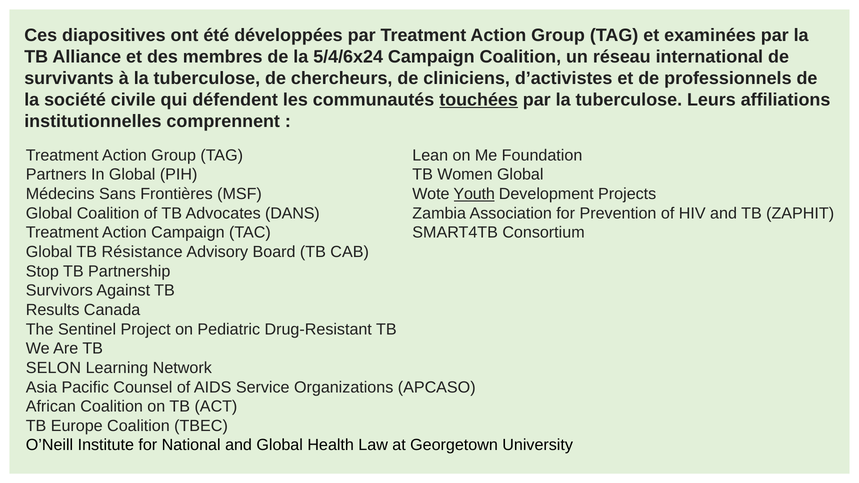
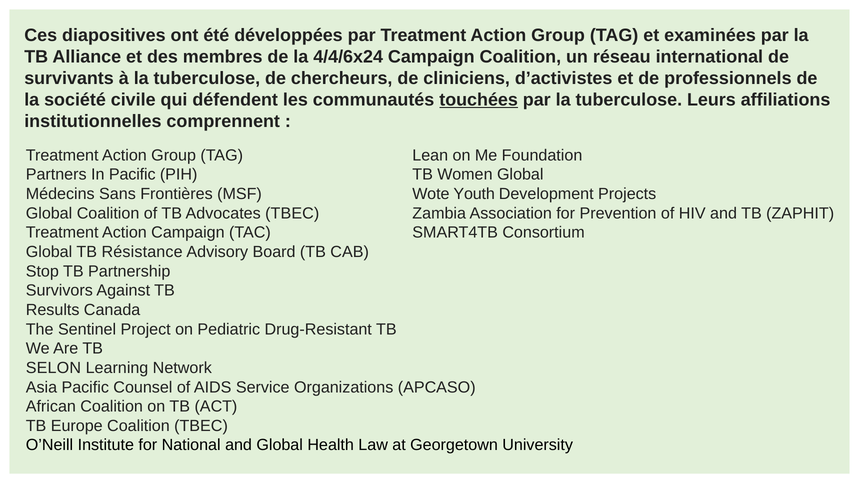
5/4/6x24: 5/4/6x24 -> 4/4/6x24 (348, 57)
In Global: Global -> Pacific (132, 175)
Youth underline: present -> none (474, 194)
Advocates DANS: DANS -> TBEC (292, 213)
